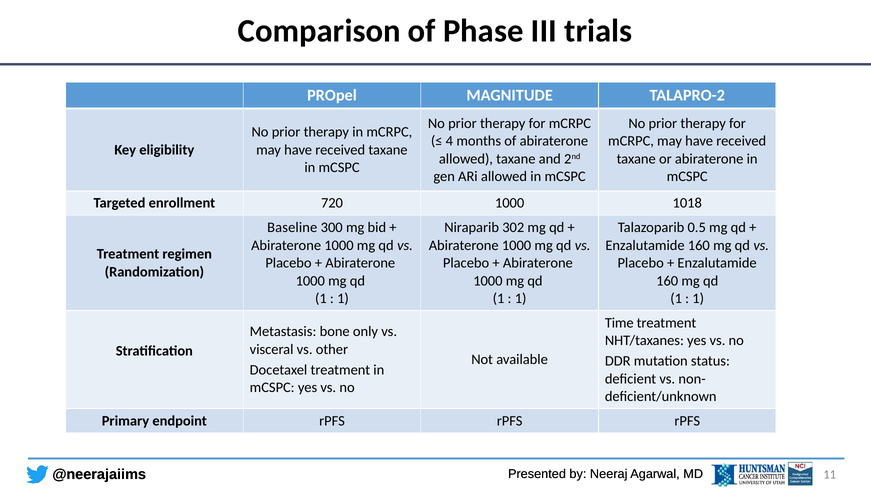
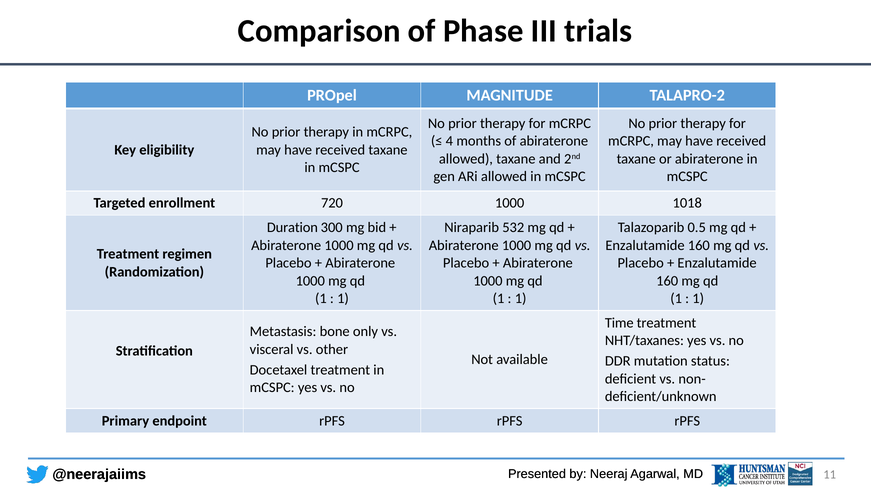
Baseline: Baseline -> Duration (292, 227)
302: 302 -> 532 (513, 227)
